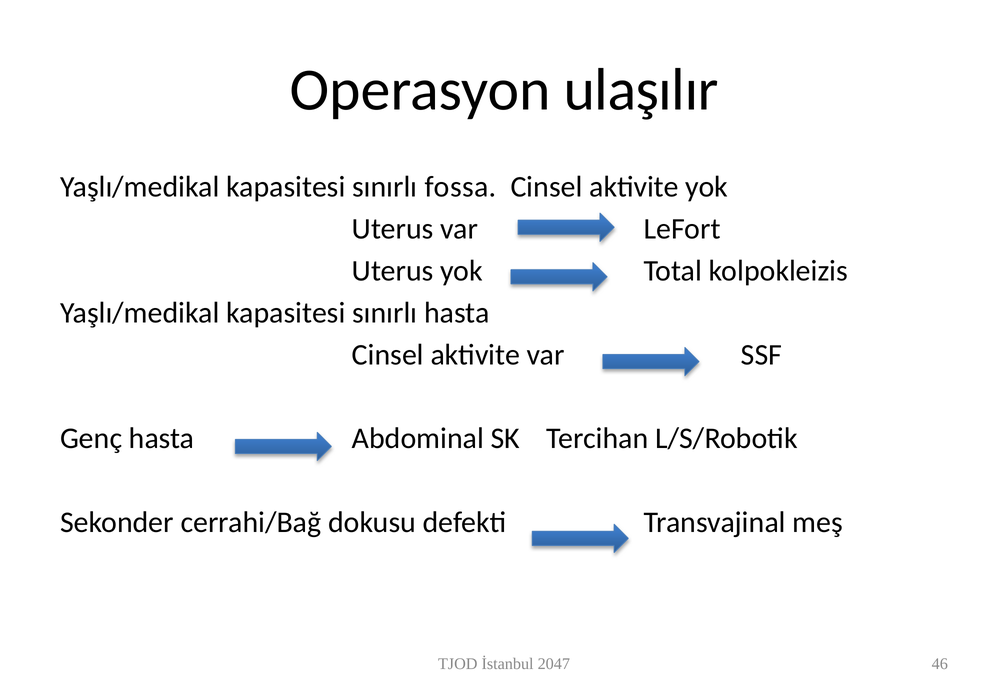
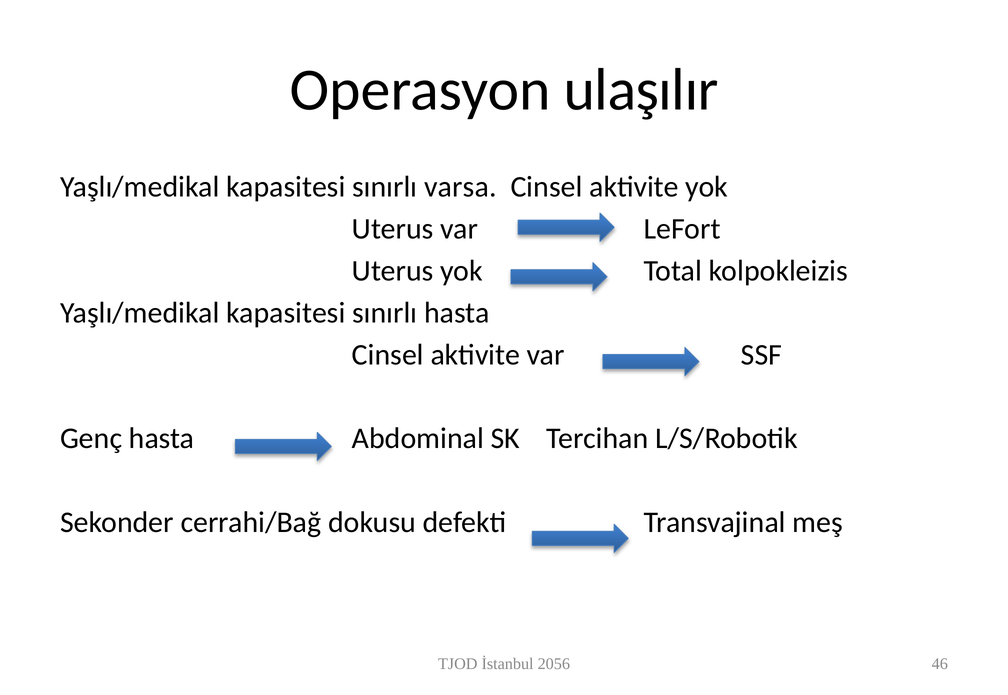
fossa: fossa -> varsa (460, 187)
2047: 2047 -> 2056 (554, 664)
